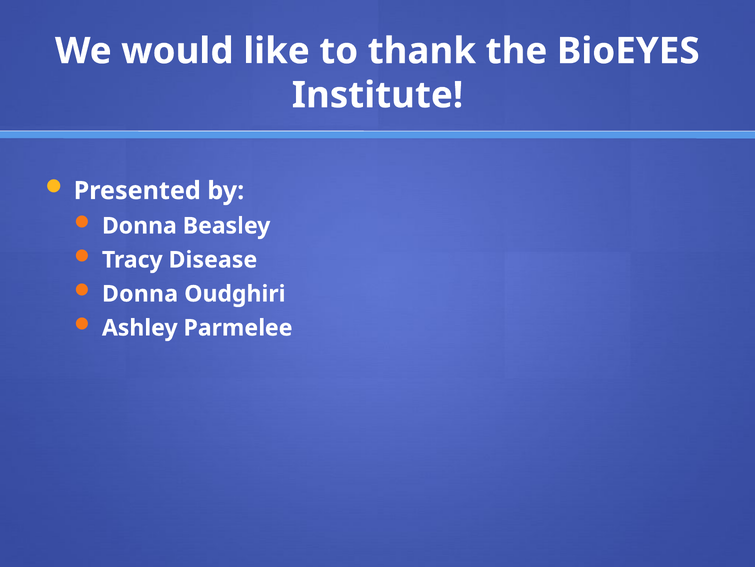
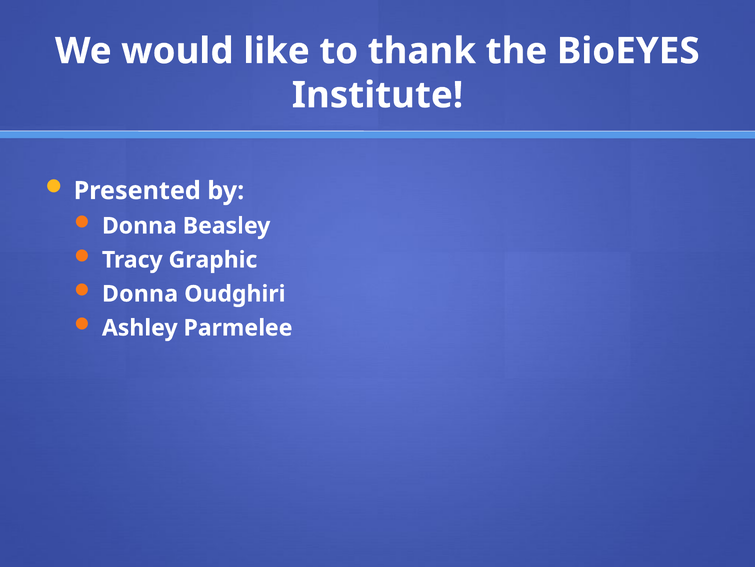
Disease: Disease -> Graphic (213, 260)
